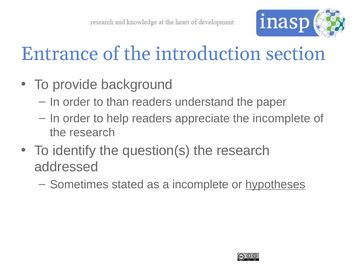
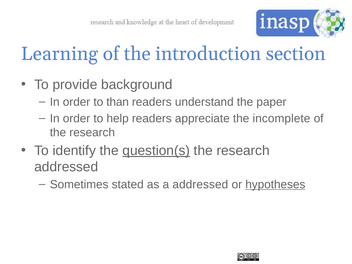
Entrance: Entrance -> Learning (60, 54)
question(s underline: none -> present (156, 151)
a incomplete: incomplete -> addressed (200, 184)
